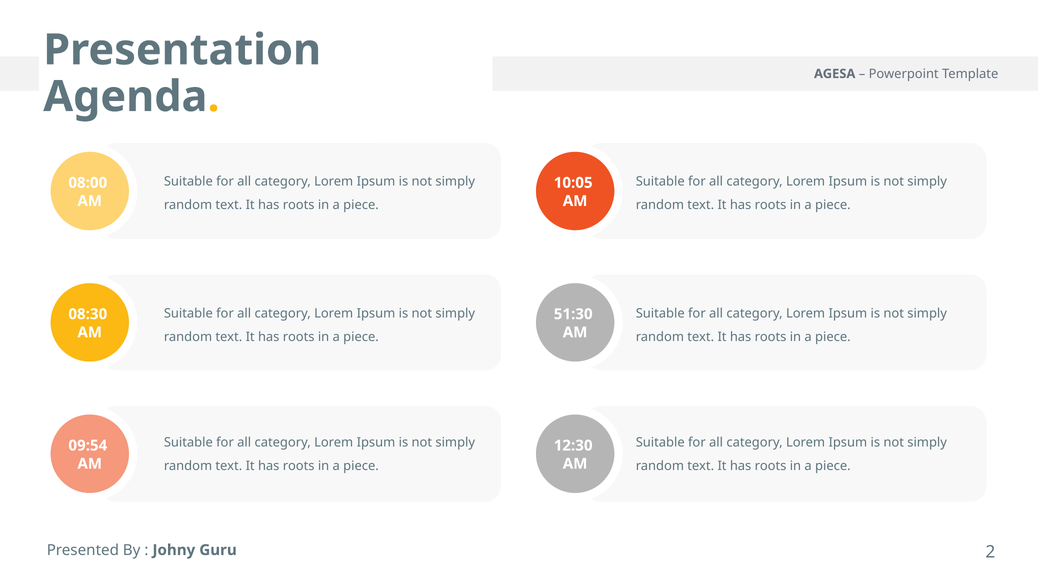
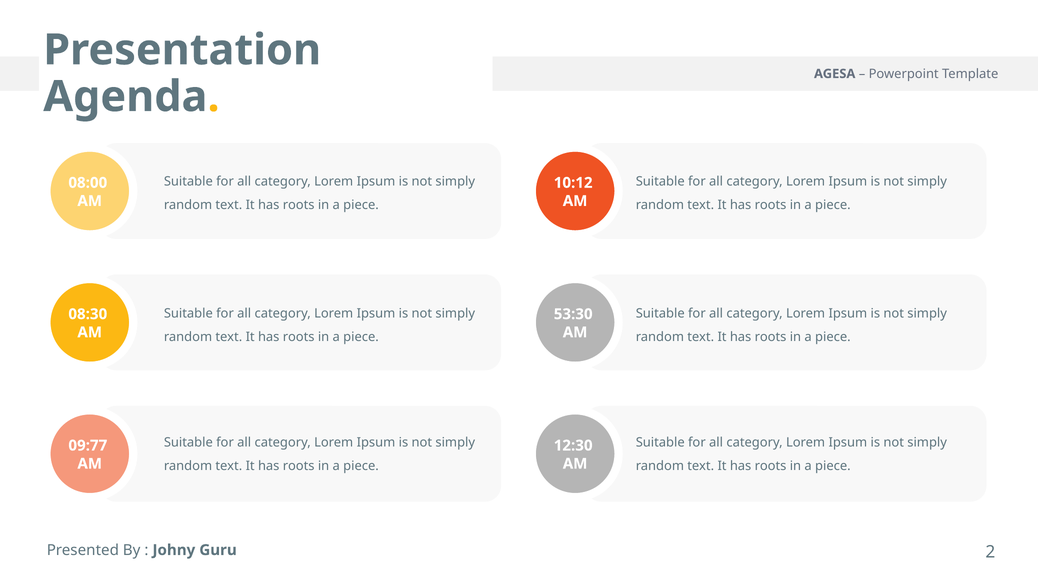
10:05: 10:05 -> 10:12 (573, 183)
51:30: 51:30 -> 53:30 (573, 314)
09:54: 09:54 -> 09:77 (88, 445)
